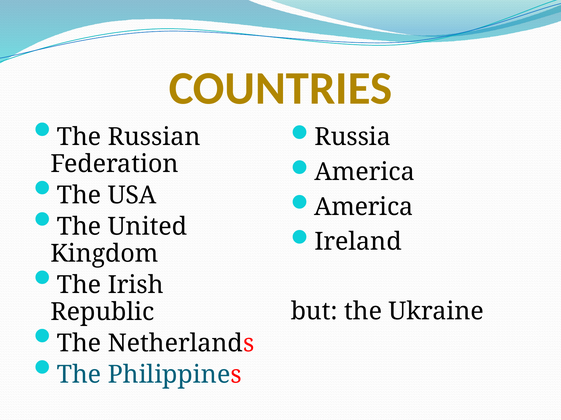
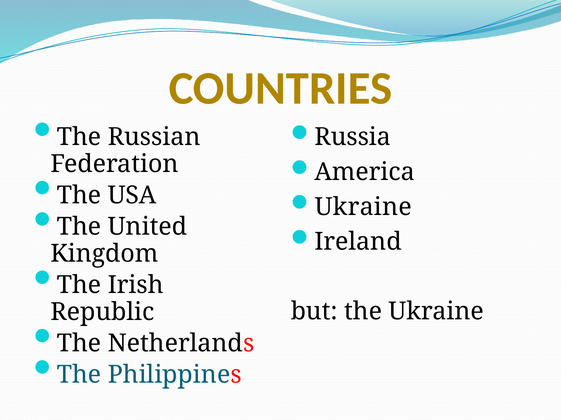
America: America -> Ukraine (363, 207)
